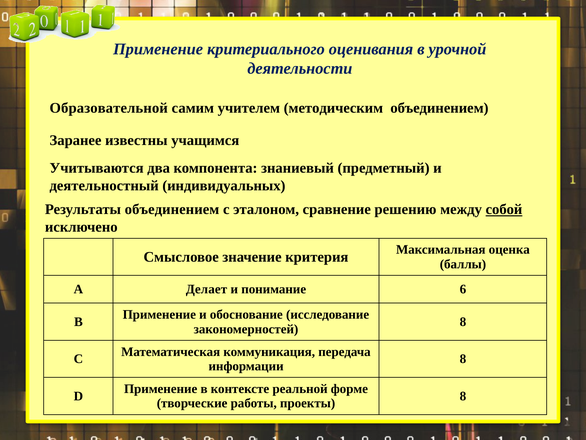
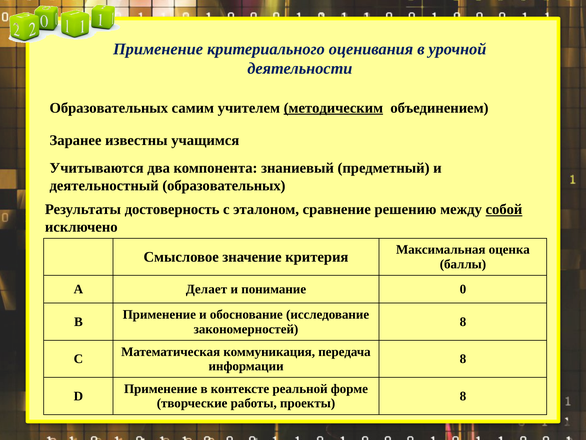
Образовательной: Образовательной -> Образовательных (109, 108)
методическим underline: none -> present (333, 108)
деятельностный индивидуальных: индивидуальных -> образовательных (224, 185)
Результаты объединением: объединением -> достоверность (172, 209)
6: 6 -> 0 (463, 289)
